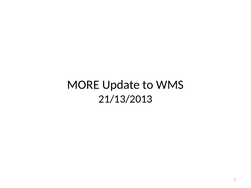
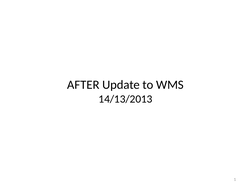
MORE: MORE -> AFTER (83, 85)
21/13/2013: 21/13/2013 -> 14/13/2013 (125, 99)
